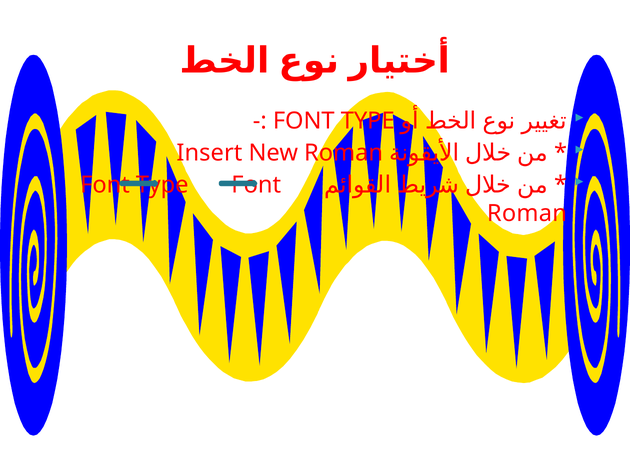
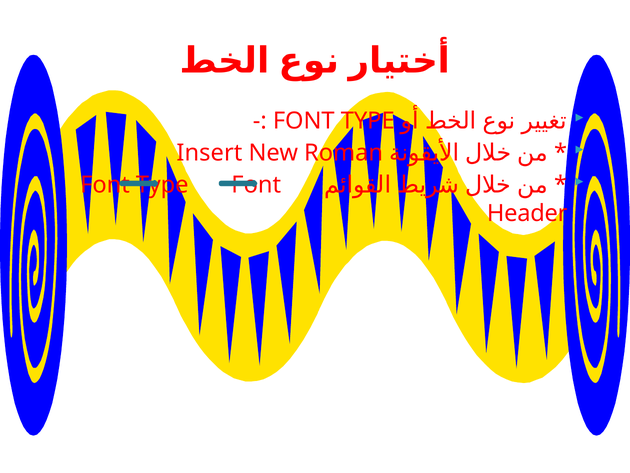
Roman: Roman -> Header (527, 213)
